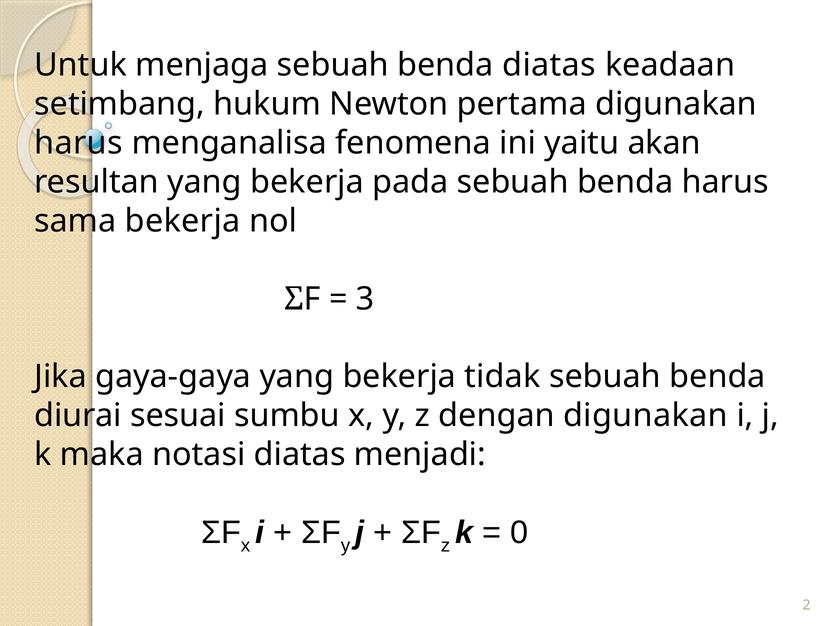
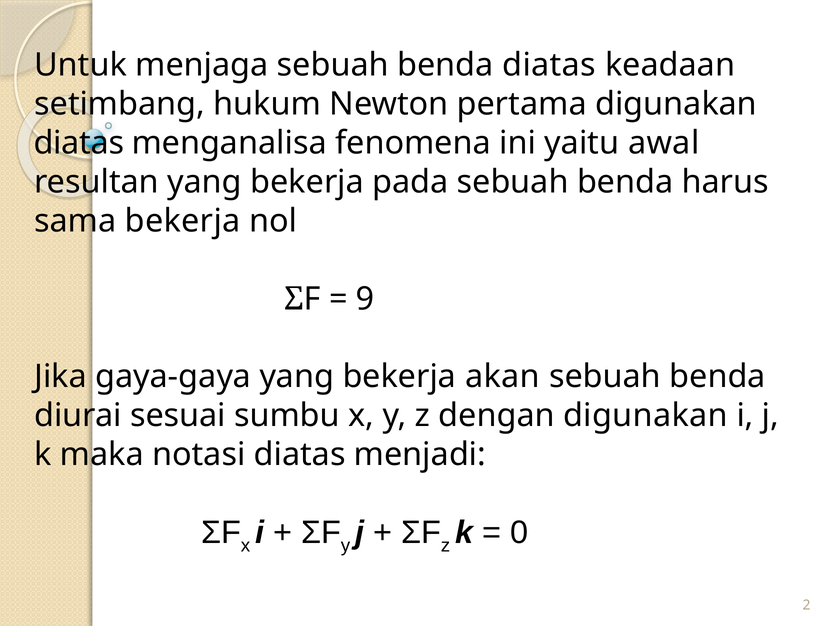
harus: harus -> diatas (79, 143)
akan: akan -> awal (664, 143)
3: 3 -> 9 (365, 299)
tidak: tidak -> akan (502, 376)
